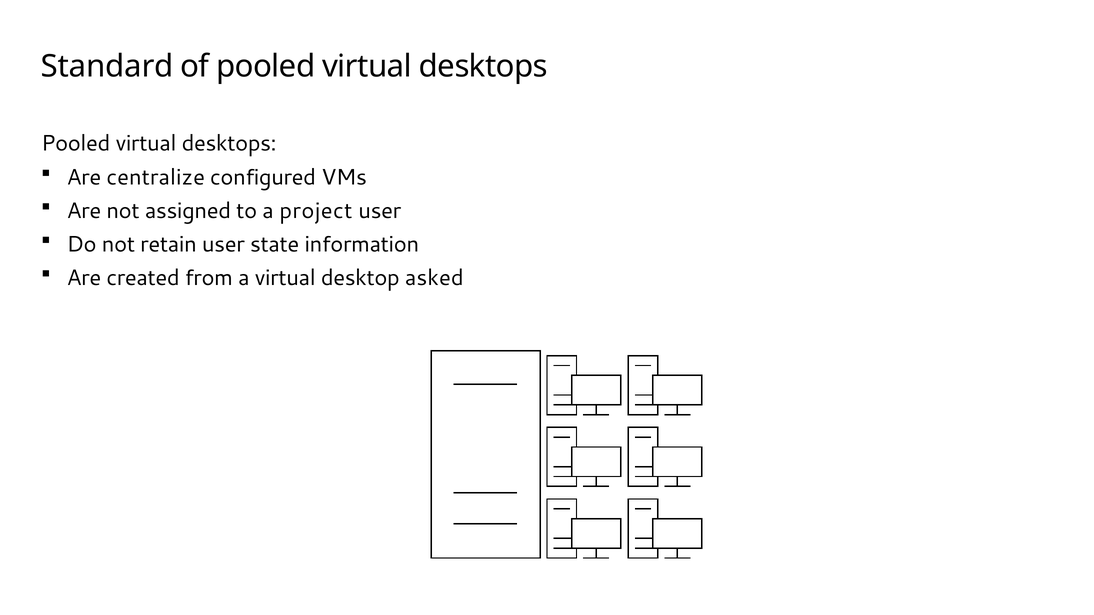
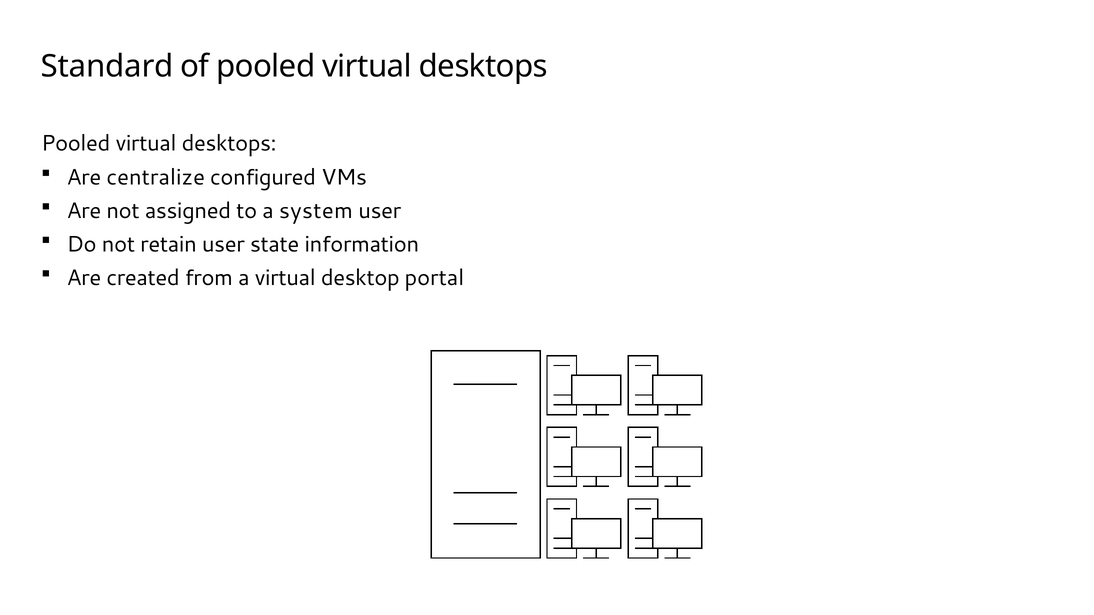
project: project -> system (316, 211)
asked: asked -> portal (434, 278)
